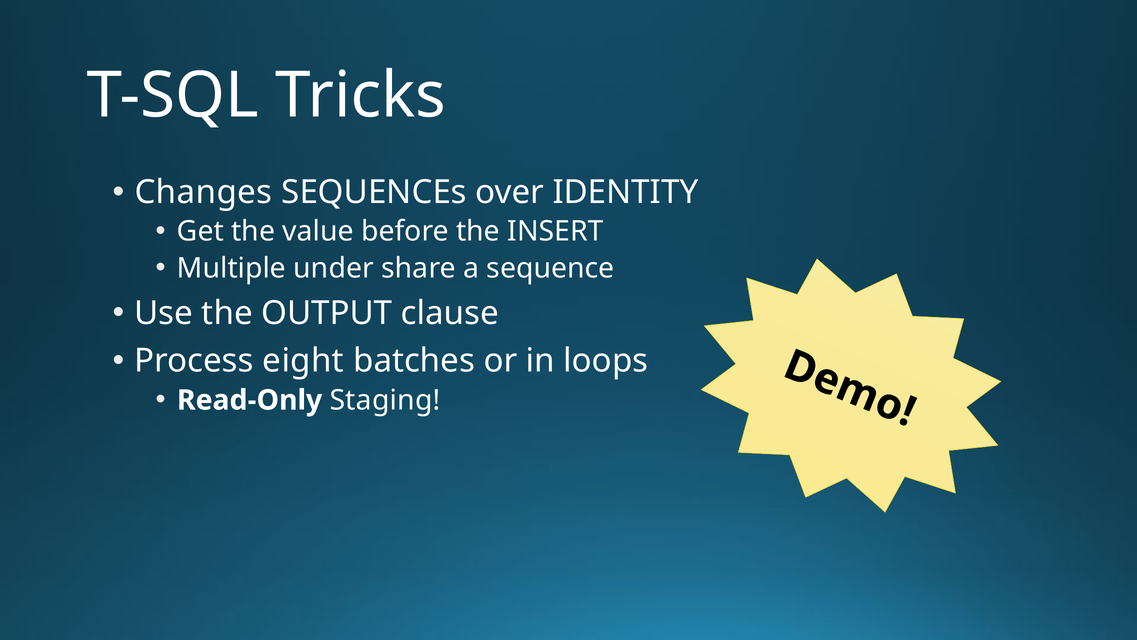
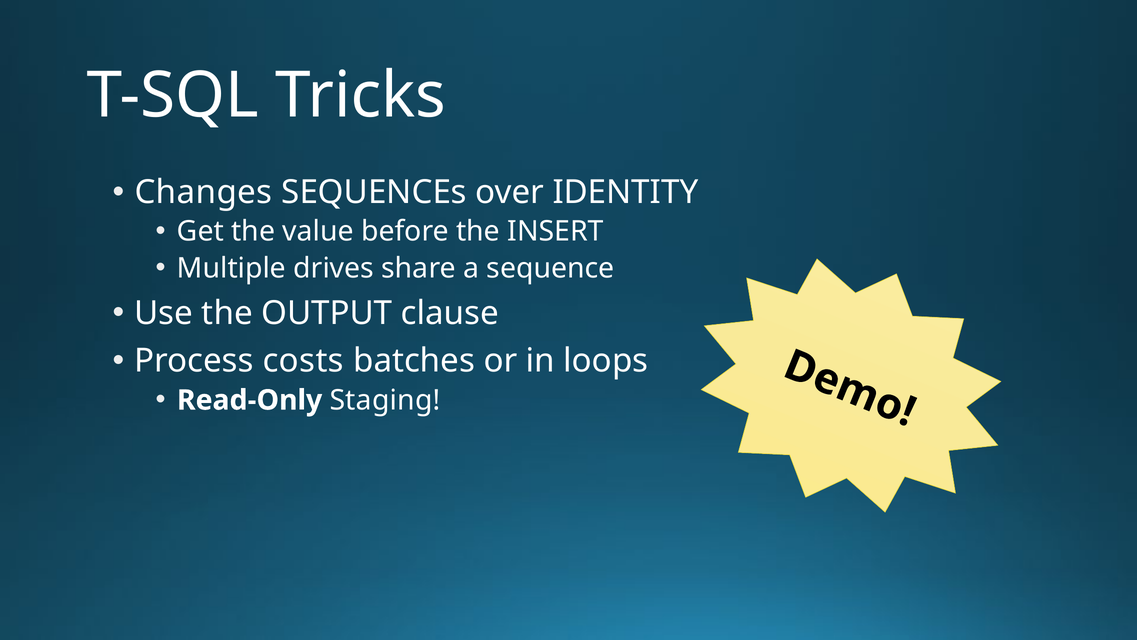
under: under -> drives (334, 268)
eight: eight -> costs (303, 361)
